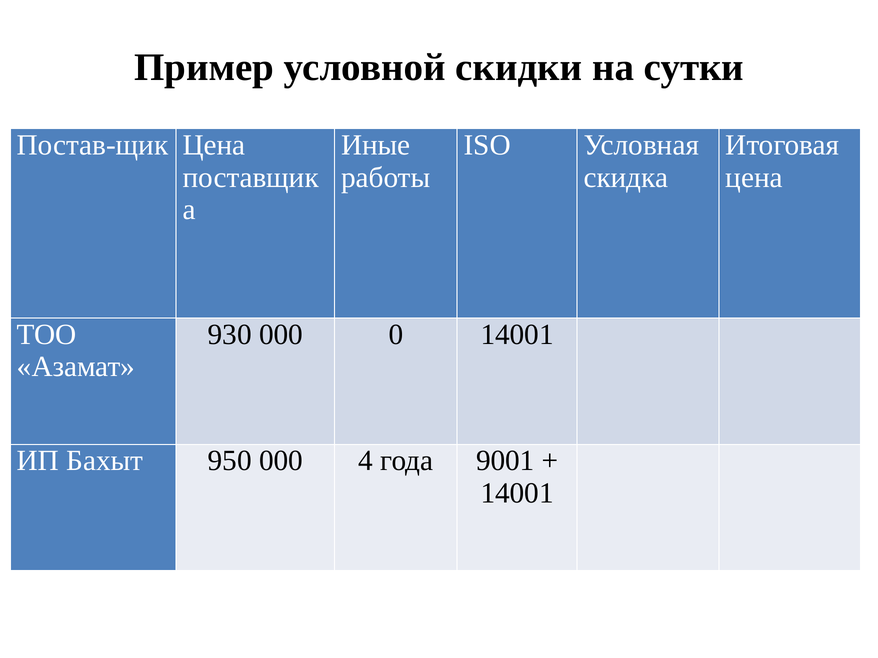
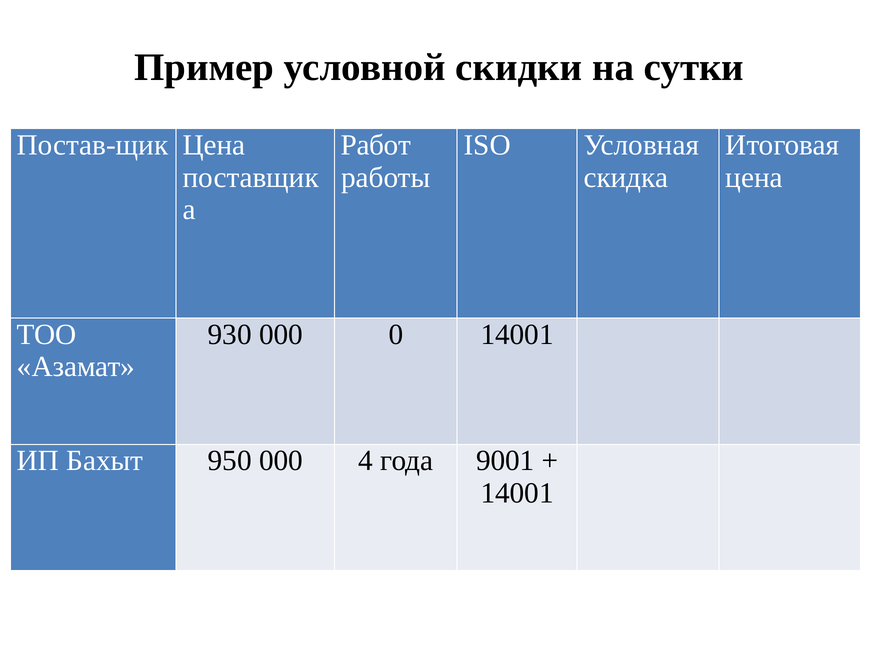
Иные: Иные -> Работ (376, 145)
